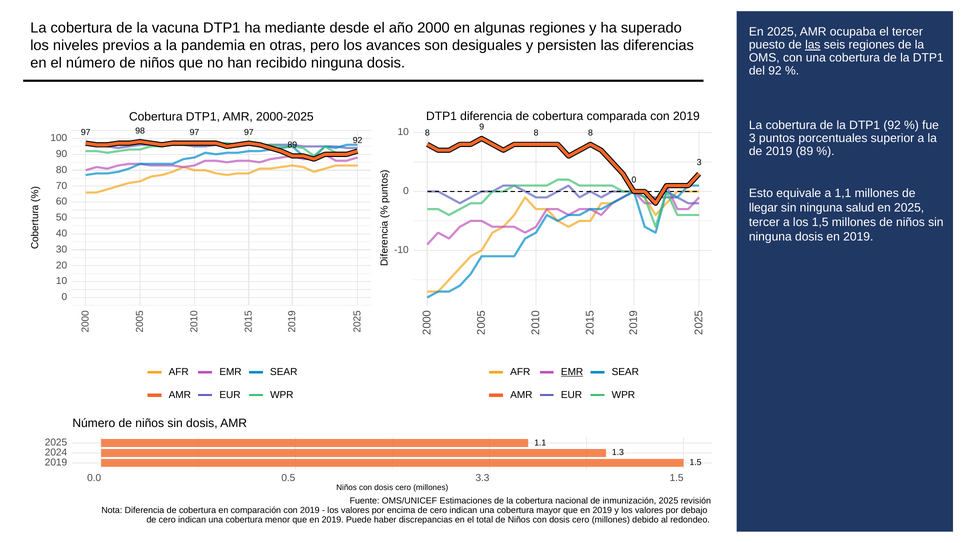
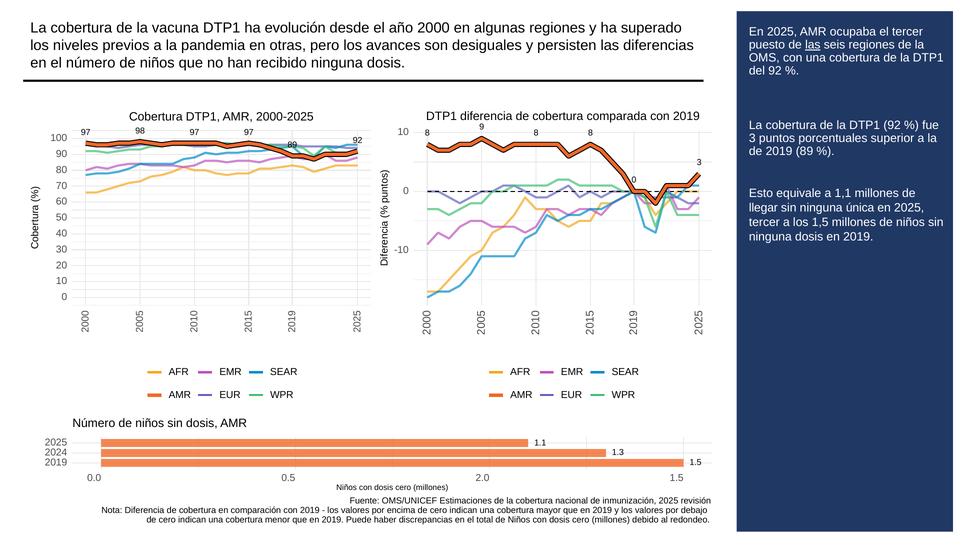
mediante: mediante -> evolución (295, 28)
salud: salud -> única (860, 208)
EMR underline: present -> none (572, 372)
3.3: 3.3 -> 2.0 (482, 478)
